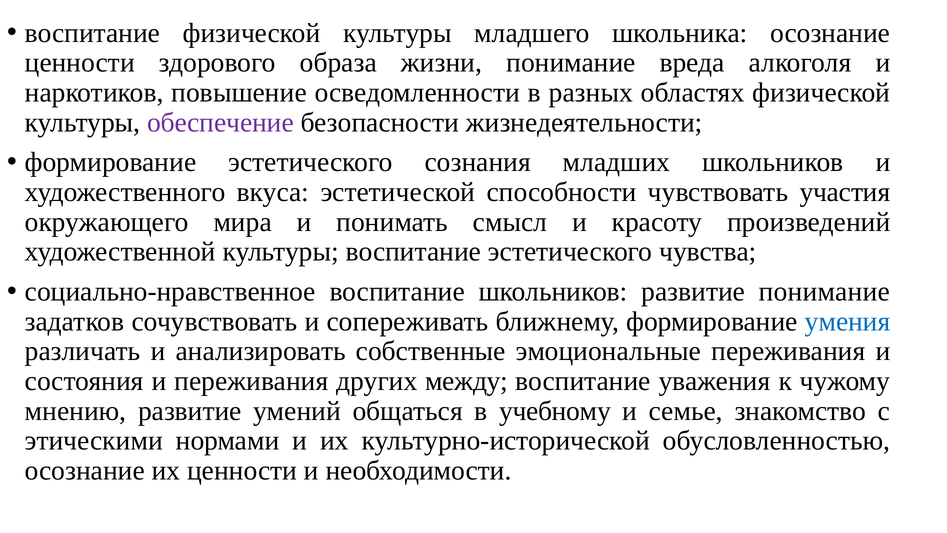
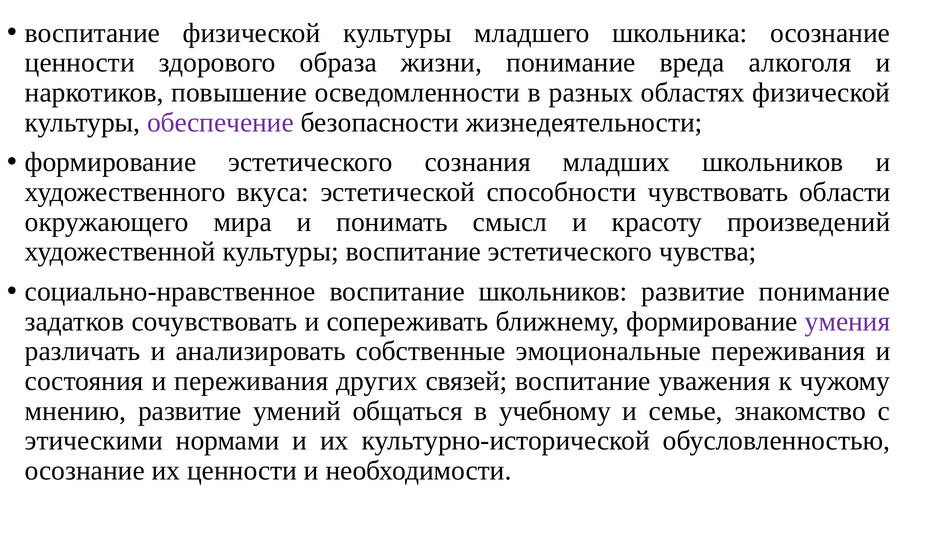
участия: участия -> области (845, 192)
умения colour: blue -> purple (848, 321)
между: между -> связей (467, 381)
